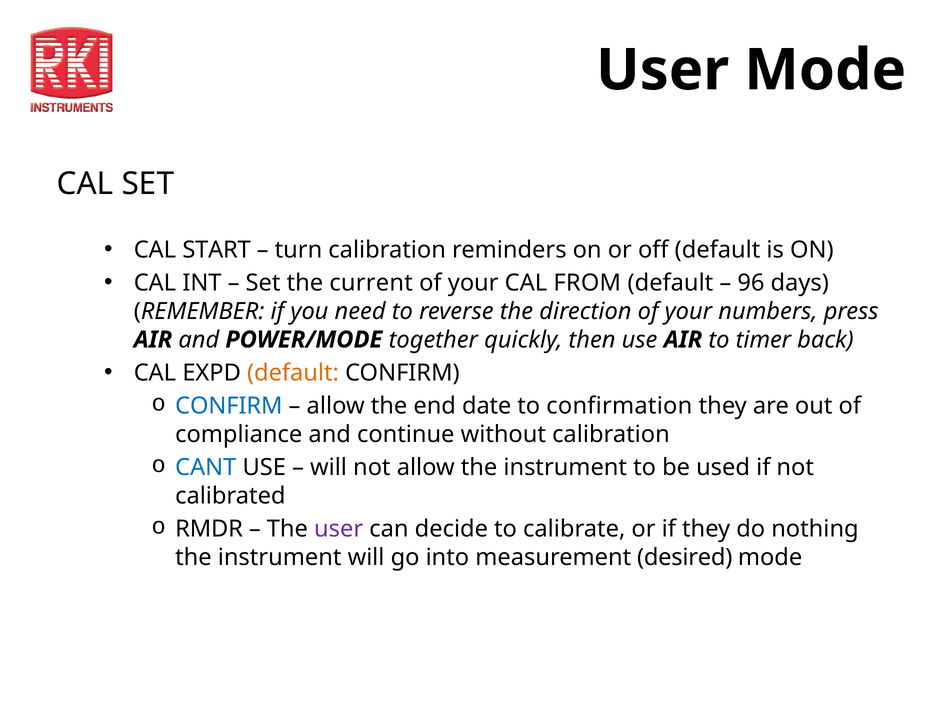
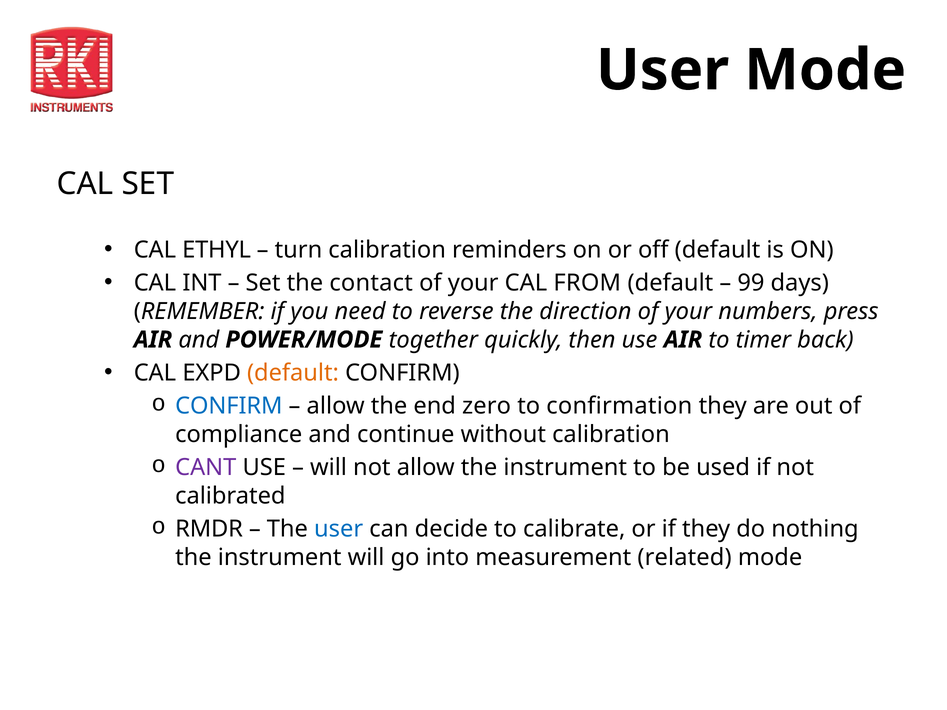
START: START -> ETHYL (217, 250)
current: current -> contact (371, 283)
96: 96 -> 99 (751, 283)
date: date -> zero (487, 406)
CANT colour: blue -> purple (206, 468)
user colour: purple -> blue (339, 529)
desired: desired -> related (685, 558)
